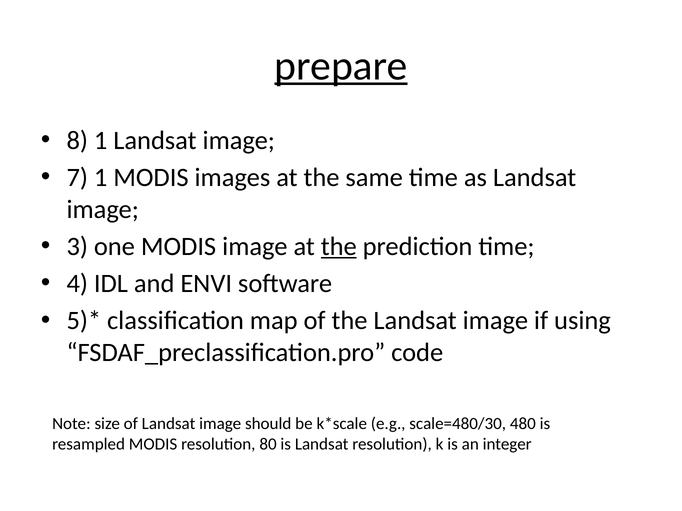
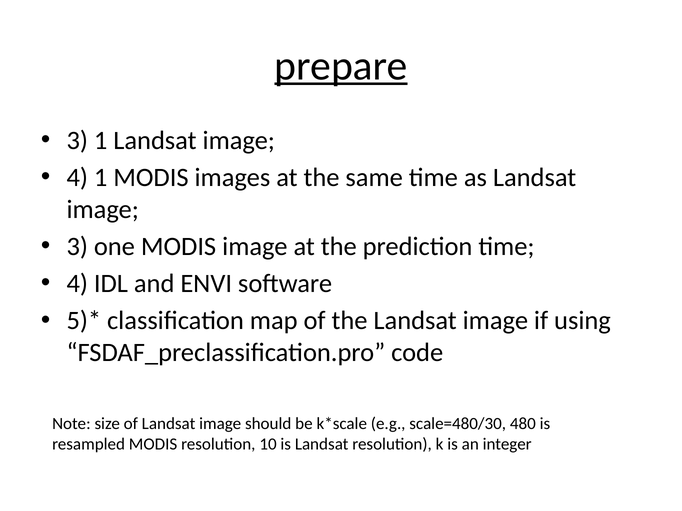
8: 8 -> 3 (77, 141)
7: 7 -> 4 (77, 178)
the underline: present -> none (339, 247)
80: 80 -> 10 (268, 444)
